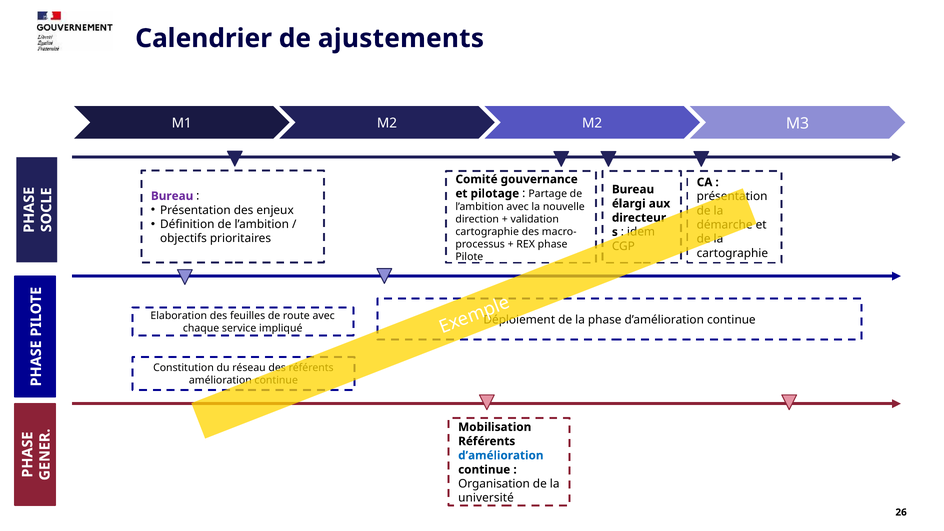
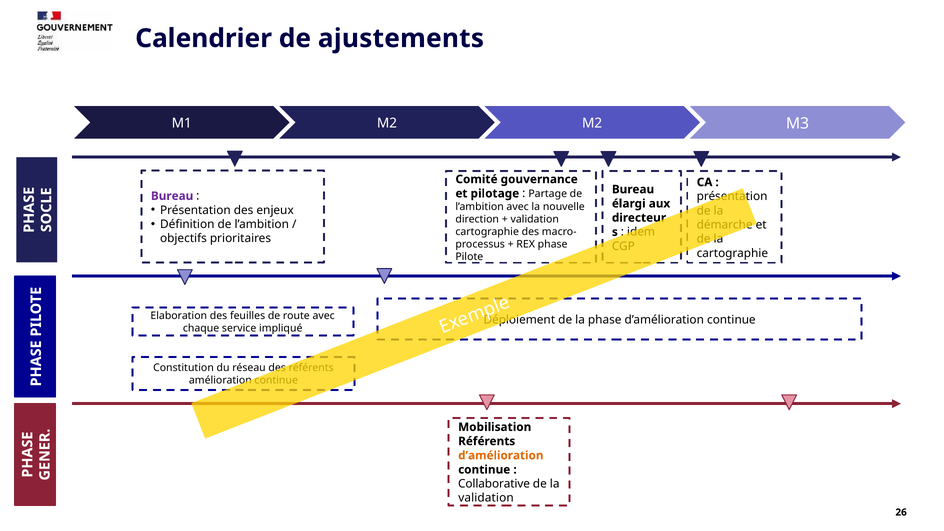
d’amélioration colour: blue -> orange (501, 455)
Organisation: Organisation -> Collaborative (494, 484)
université: université -> validation (486, 498)
